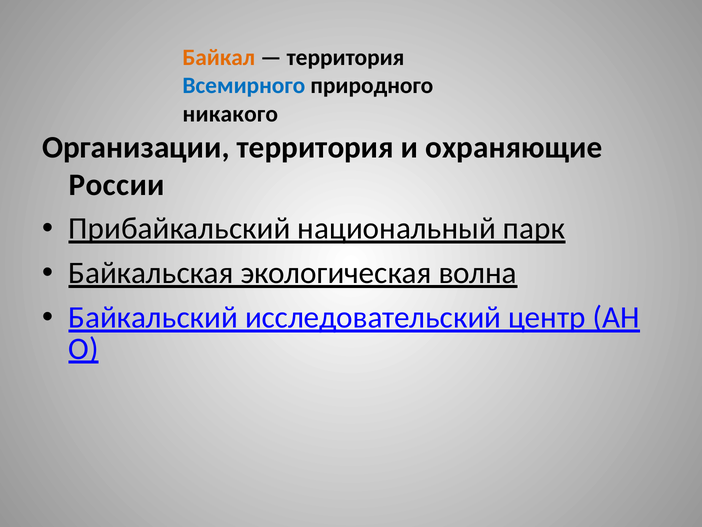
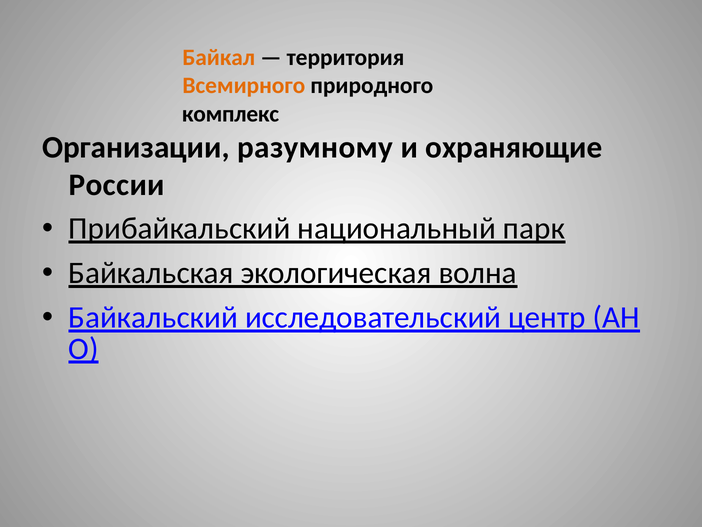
Всемирного colour: blue -> orange (244, 86)
никакого: никакого -> комплекс (231, 114)
Организации территория: территория -> разумному (315, 147)
